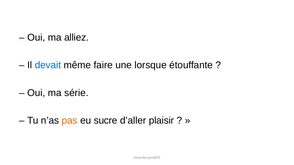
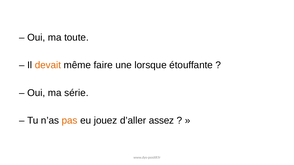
alliez: alliez -> toute (76, 38)
devait colour: blue -> orange (48, 65)
sucre: sucre -> jouez (106, 121)
plaisir: plaisir -> assez (161, 121)
